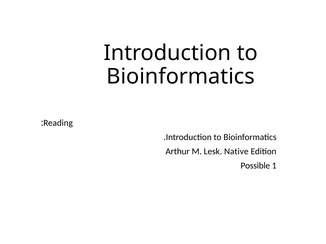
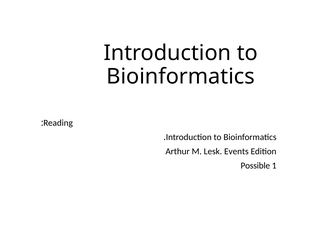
Native: Native -> Events (236, 152)
